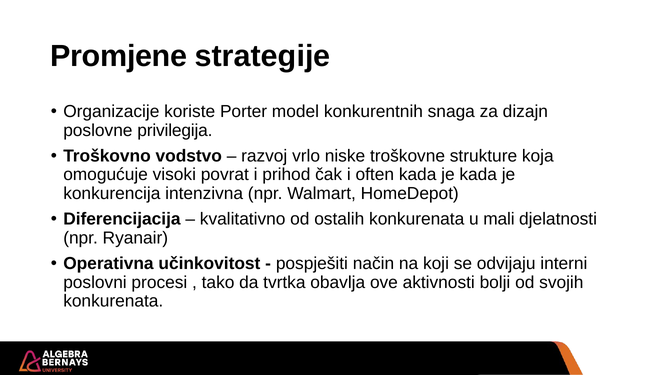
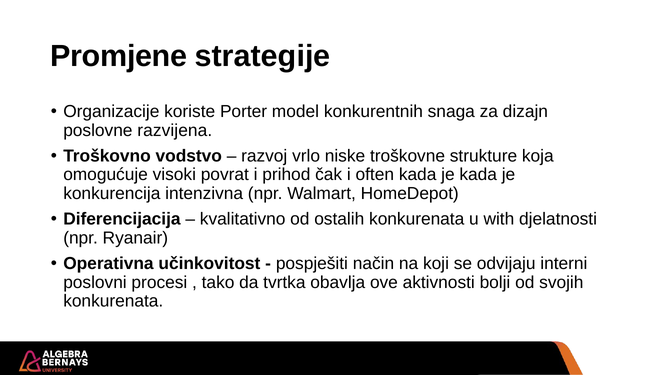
privilegija: privilegija -> razvijena (175, 130)
mali: mali -> with (499, 219)
